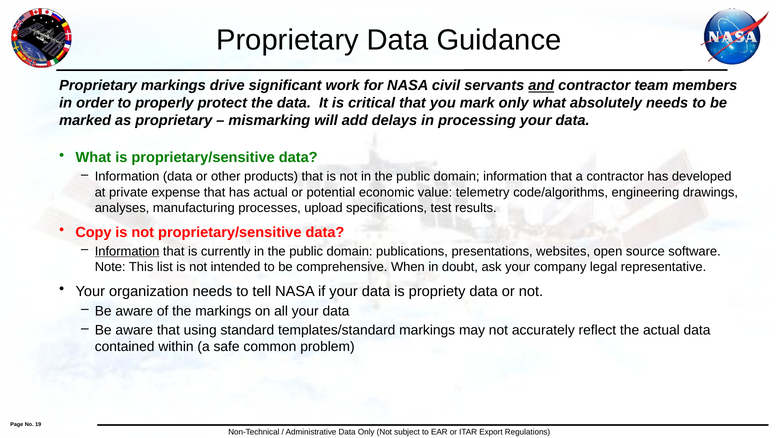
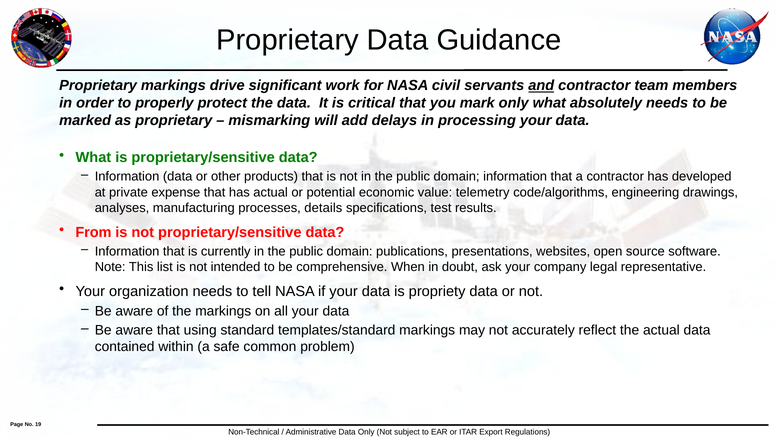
upload: upload -> details (323, 208)
Copy: Copy -> From (93, 232)
Information underline: present -> none (127, 251)
